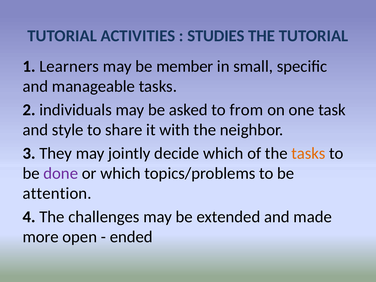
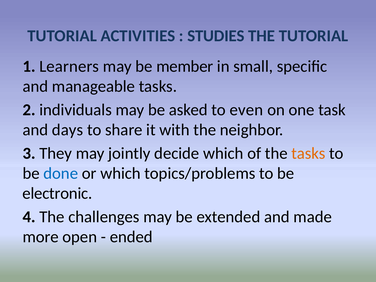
from: from -> even (246, 110)
style: style -> days (68, 130)
done colour: purple -> blue (61, 173)
attention: attention -> electronic (57, 193)
